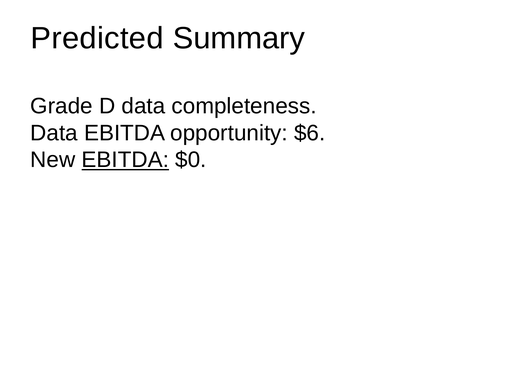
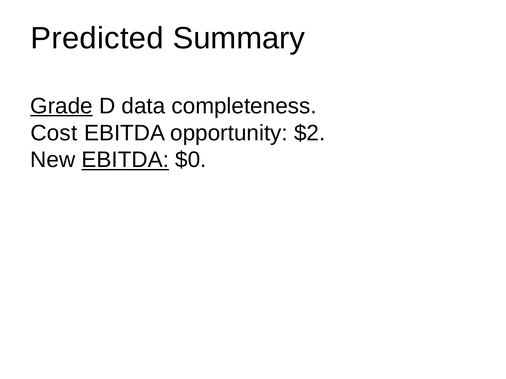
Grade underline: none -> present (62, 106)
Data: Data -> Cost (54, 133)
$6: $6 -> $2 (310, 133)
